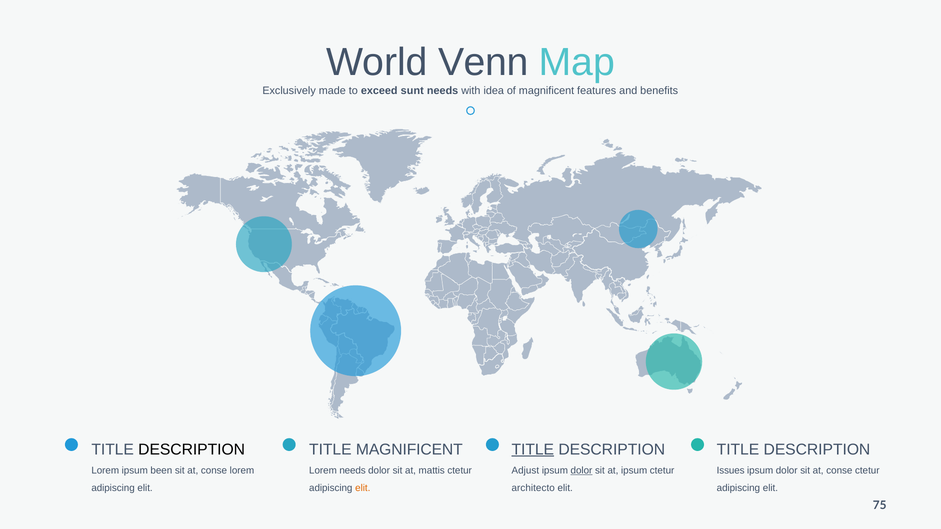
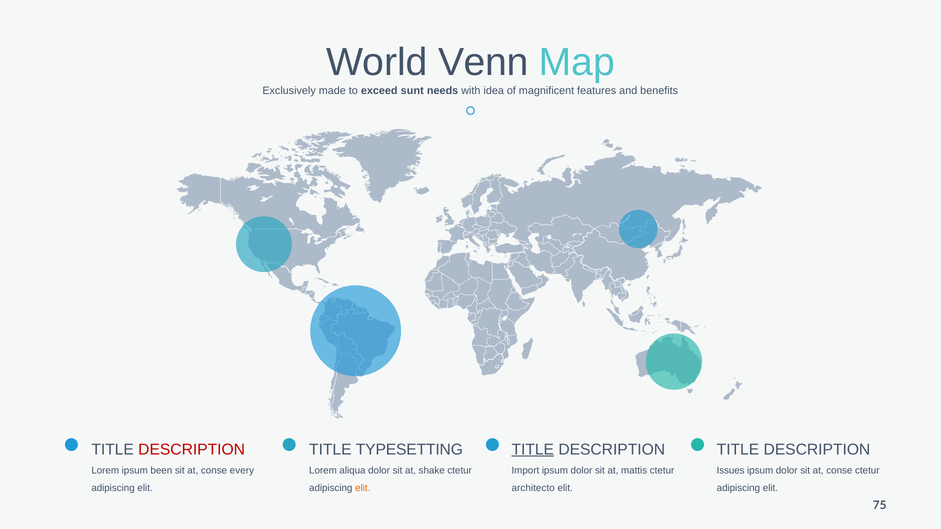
DESCRIPTION colour: black -> red (192, 450)
TITLE MAGNIFICENT: MAGNIFICENT -> TYPESETTING (409, 450)
conse lorem: lorem -> every (242, 471)
Lorem needs: needs -> aliqua (353, 471)
mattis: mattis -> shake (432, 471)
Adjust: Adjust -> Import (525, 471)
dolor underline: present -> none (581, 471)
at ipsum: ipsum -> mattis (634, 471)
